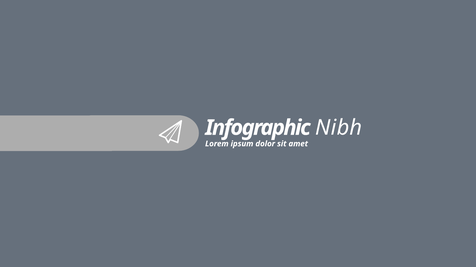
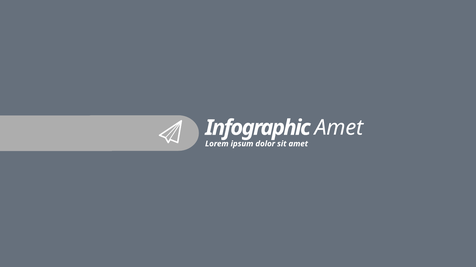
Nibh: Nibh -> Amet (339, 128)
